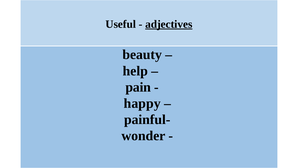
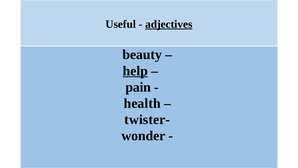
help underline: none -> present (135, 71)
happy: happy -> health (142, 103)
painful-: painful- -> twister- (147, 119)
